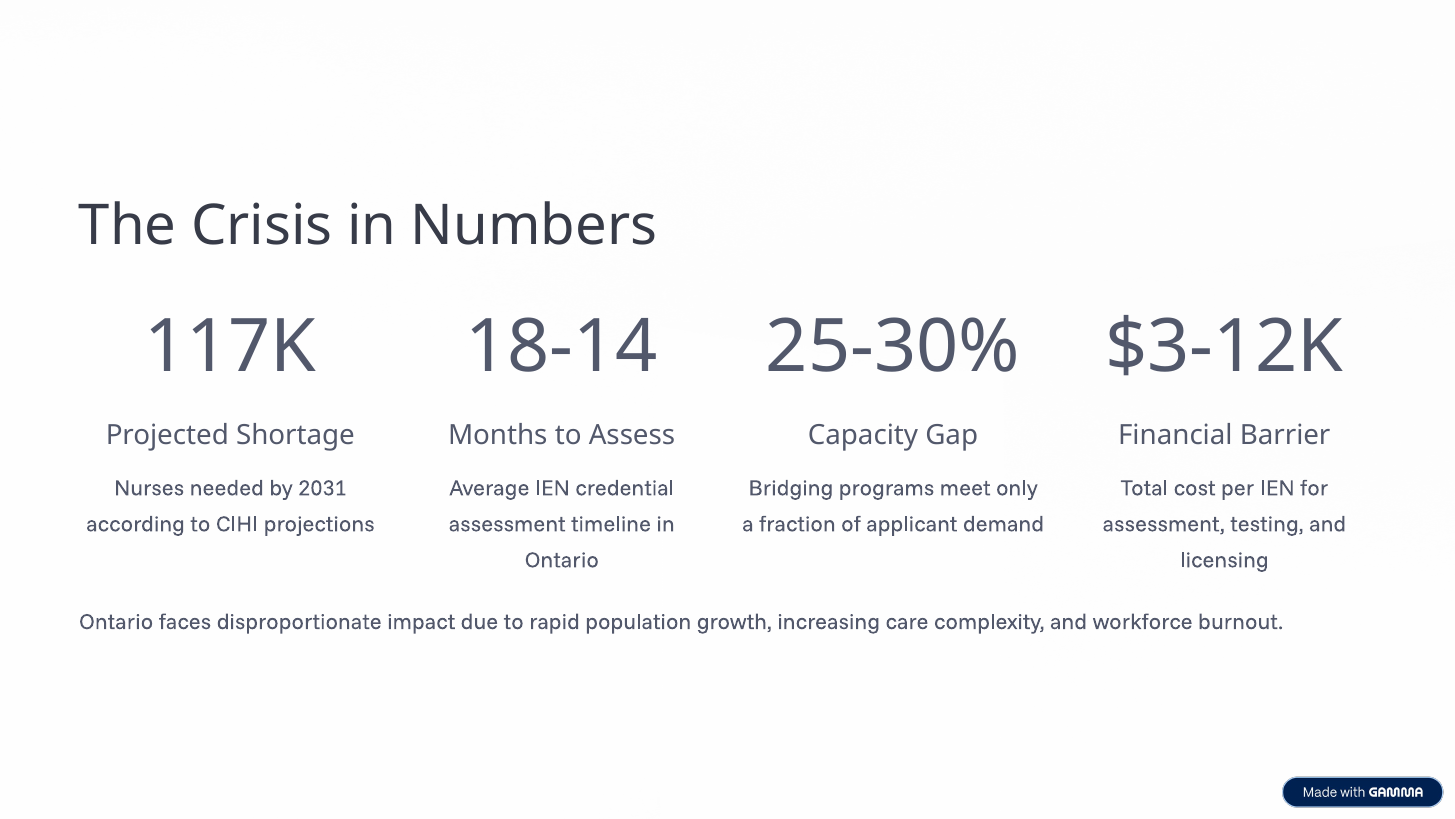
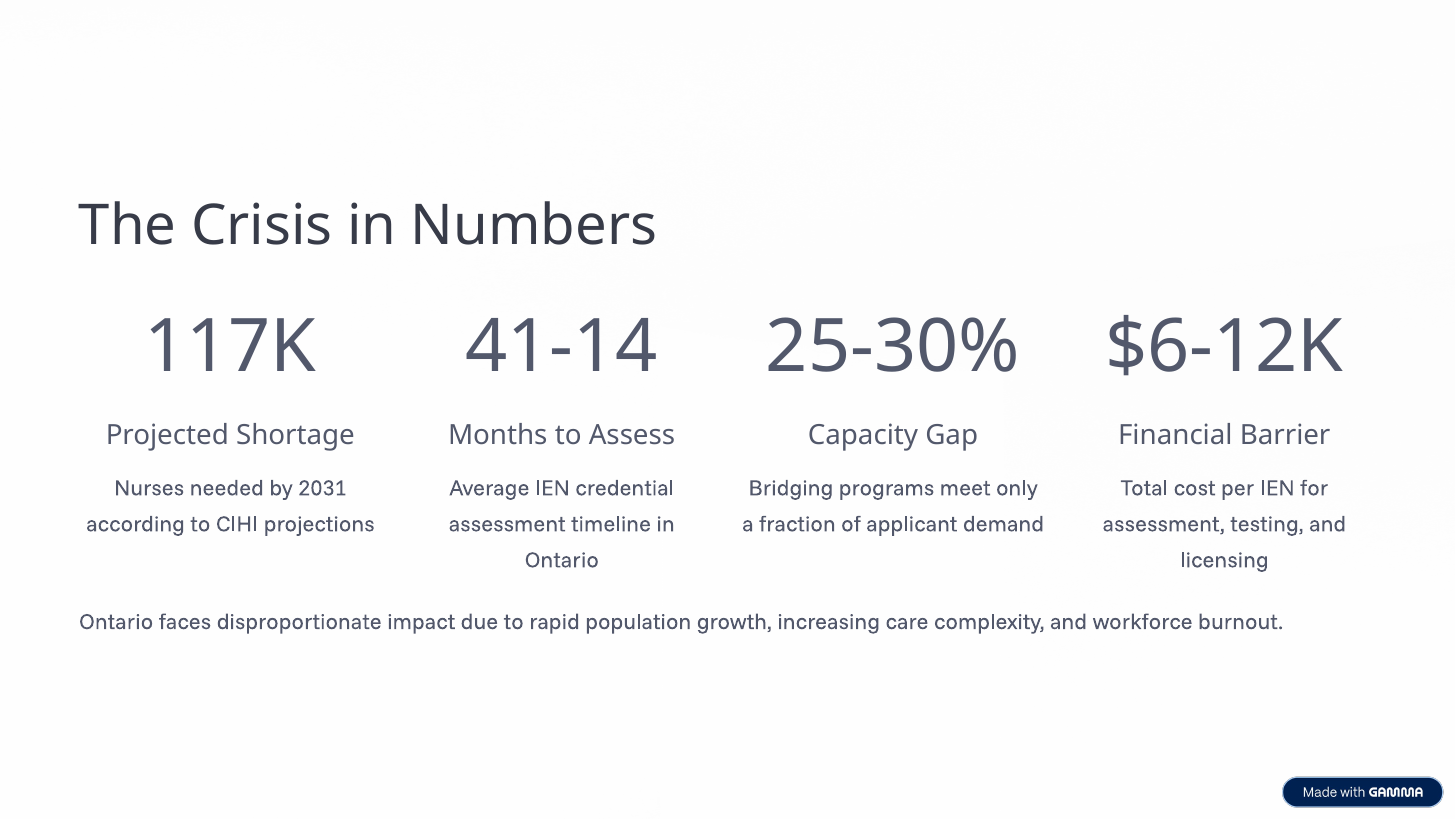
18-14: 18-14 -> 41-14 (562, 347)
$3-12K: $3-12K -> $6-12K (1224, 347)
